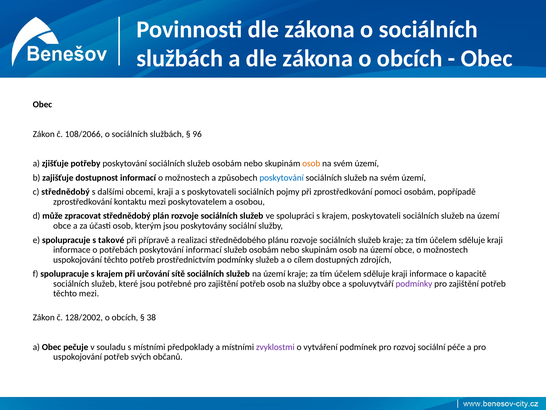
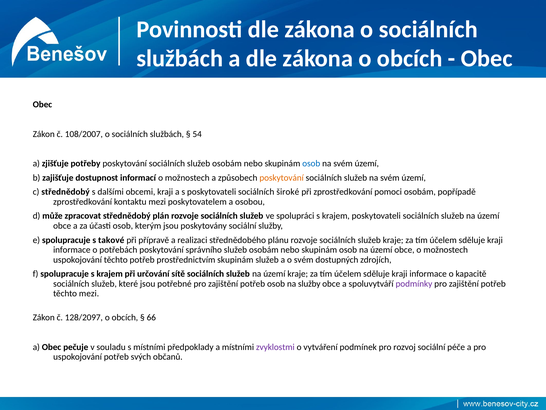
108/2066: 108/2066 -> 108/2007 (84, 134)
96: 96 -> 54 (197, 134)
osob colour: orange -> blue (311, 163)
poskytování colour: blue -> orange (282, 178)
pojmy: pojmy -> široké (288, 192)
poskytování informací: informací -> správního (204, 250)
prostřednictvím podmínky: podmínky -> skupinám (235, 259)
o cílem: cílem -> svém (304, 259)
128/2002: 128/2002 -> 128/2097 (84, 317)
38: 38 -> 66 (151, 317)
